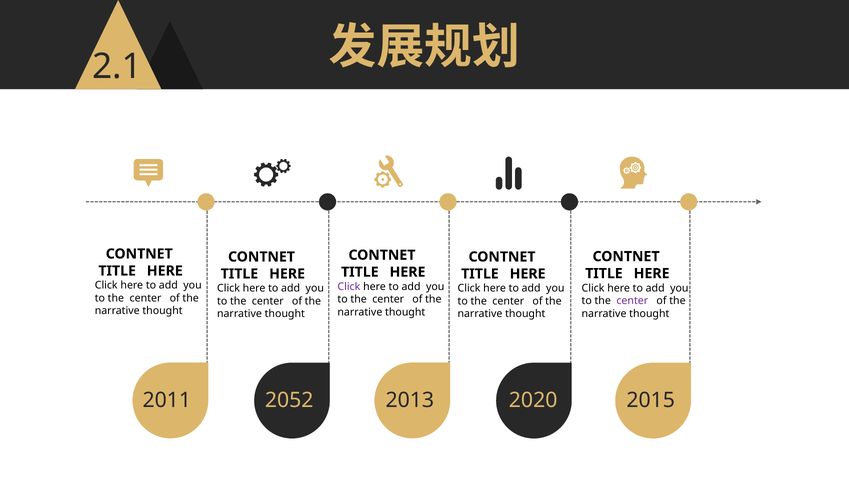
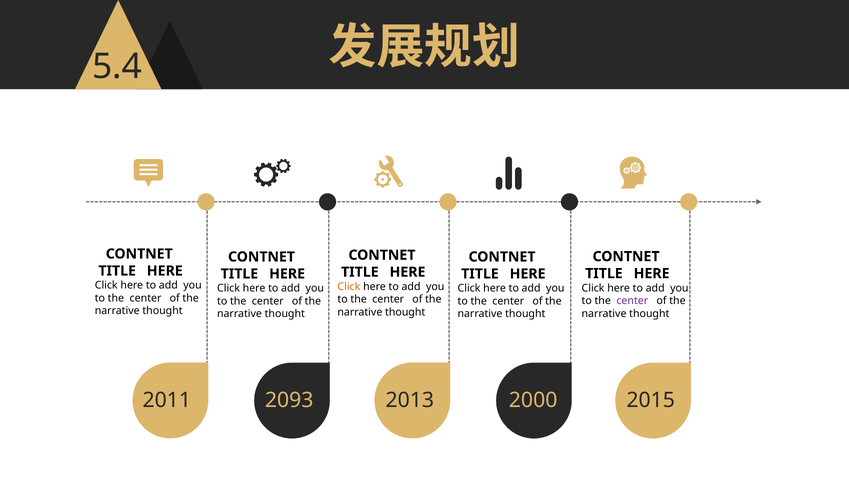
2.1: 2.1 -> 5.4 (117, 67)
Click colour: purple -> orange (349, 286)
2052: 2052 -> 2093 (289, 400)
2020: 2020 -> 2000 (533, 400)
